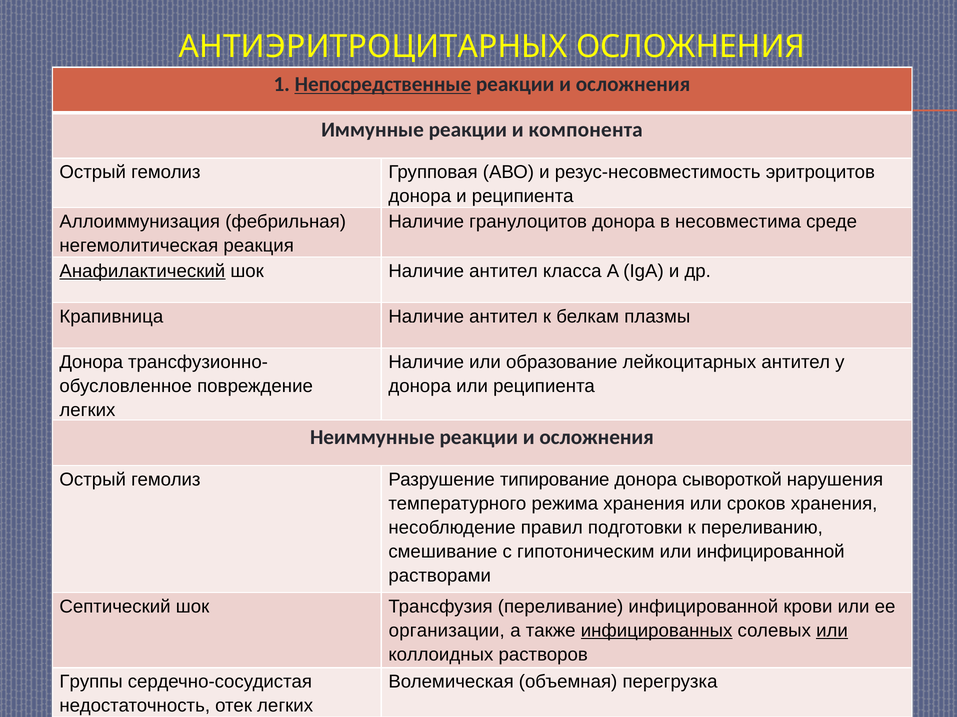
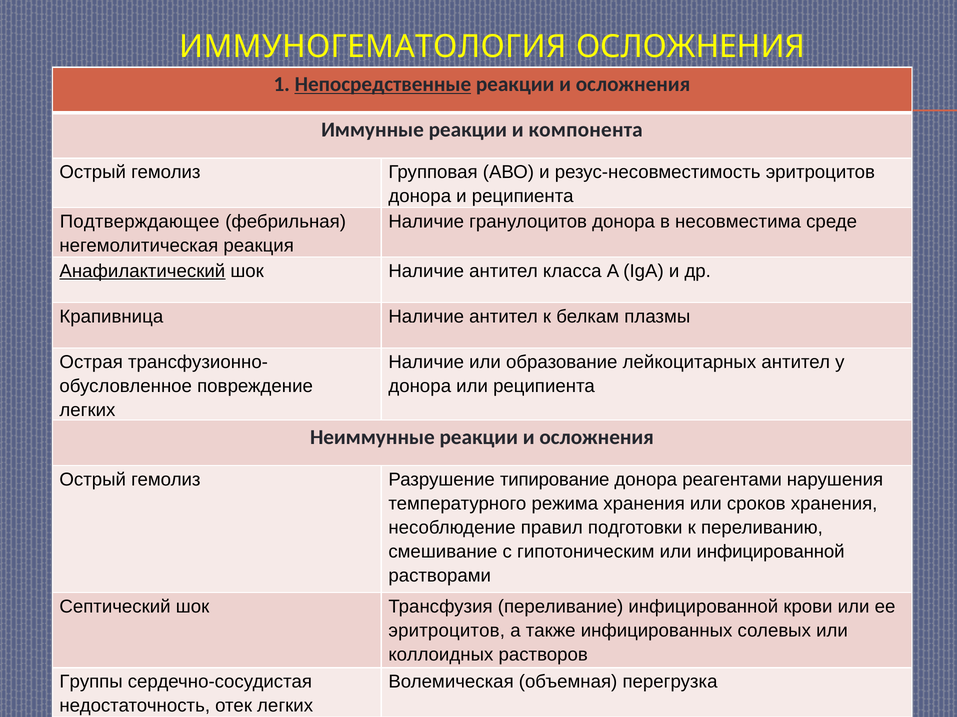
АНТИЭРИТРОЦИТАРНЫХ: АНТИЭРИТРОЦИТАРНЫХ -> ИММУНОГЕМАТОЛОГИЯ (373, 47)
Аллоиммунизация: Аллоиммунизация -> Подтверждающее (140, 222)
Донора: Донора -> Острая (91, 362)
сывороткой: сывороткой -> реагентами (732, 480)
организации: организации -> эритроцитов (447, 631)
инфицированных underline: present -> none (657, 631)
или underline: present -> none (832, 631)
